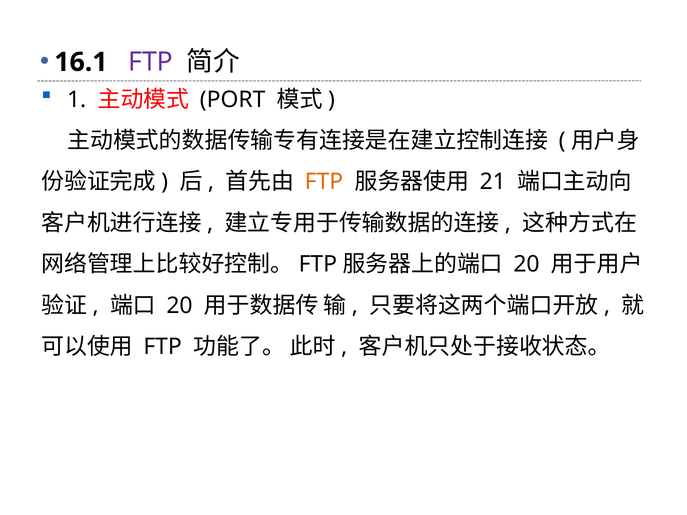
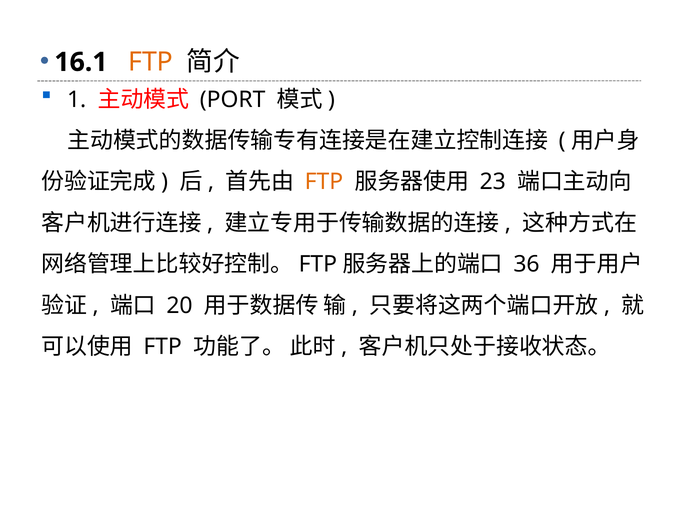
FTP colour: purple -> orange (151, 62)
21: 21 -> 23 (493, 182)
20: 20 -> 36 (527, 264)
